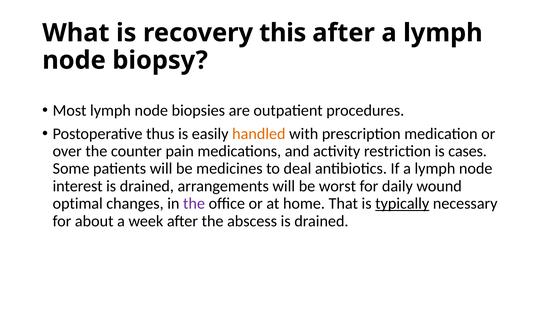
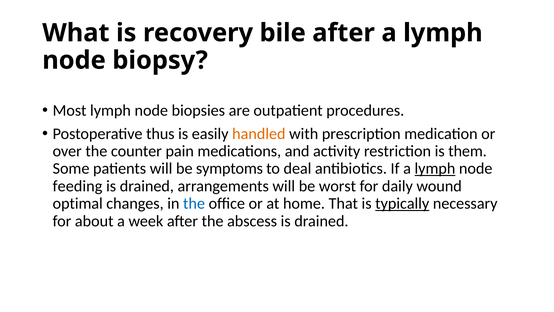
this: this -> bile (283, 33)
cases: cases -> them (468, 151)
medicines: medicines -> symptoms (229, 168)
lymph underline: none -> present (435, 168)
interest: interest -> feeding (78, 186)
the colour: purple -> blue (194, 203)
